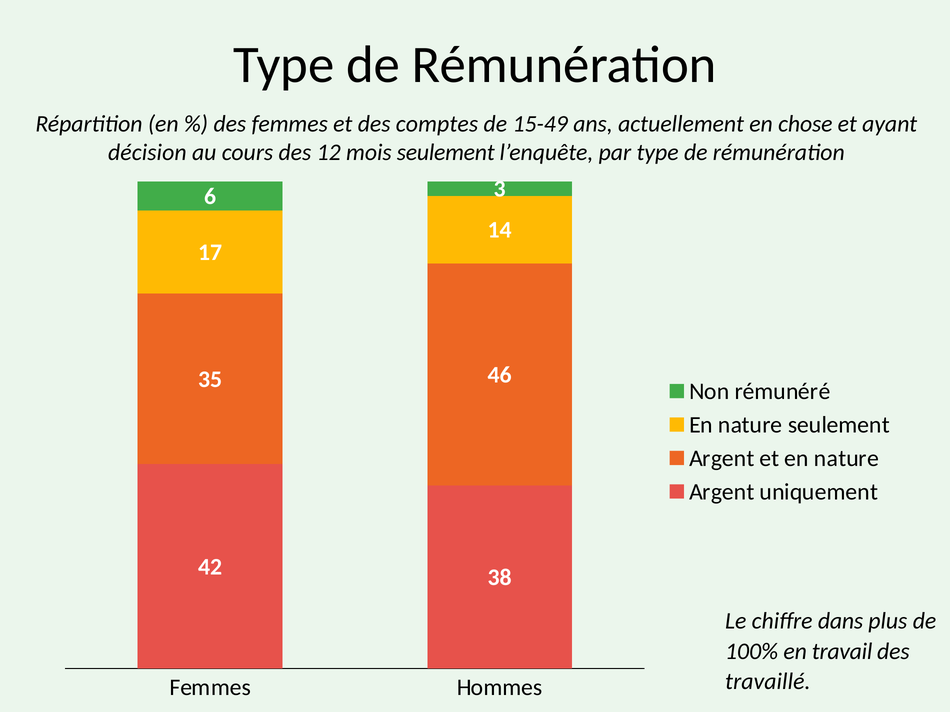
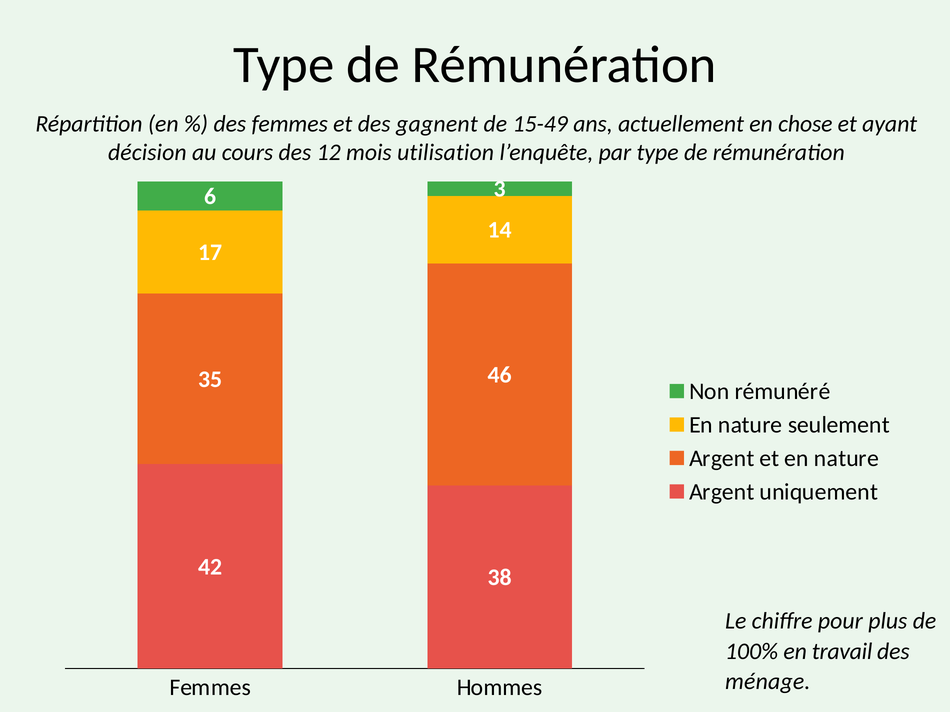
comptes: comptes -> gagnent (437, 124)
mois seulement: seulement -> utilisation (446, 153)
dans: dans -> pour (840, 621)
travaillé: travaillé -> ménage (768, 682)
